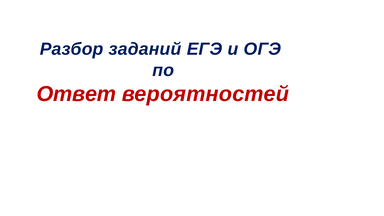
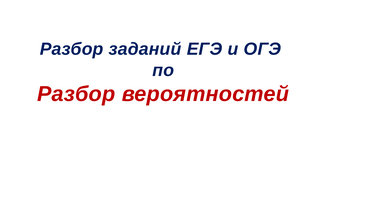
Ответ: Ответ -> Разбор (76, 94)
